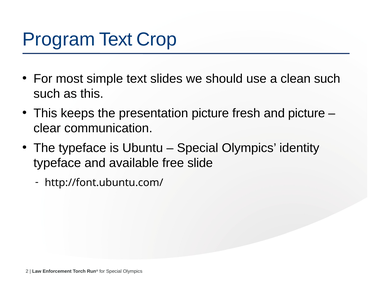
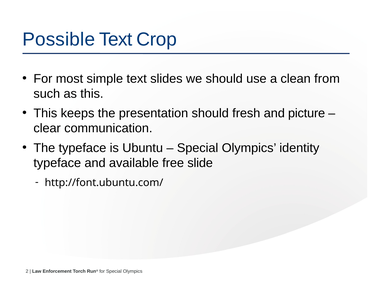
Program: Program -> Possible (59, 39)
clean such: such -> from (327, 79)
presentation picture: picture -> should (210, 113)
